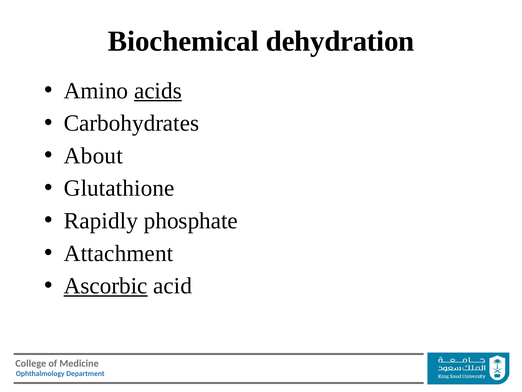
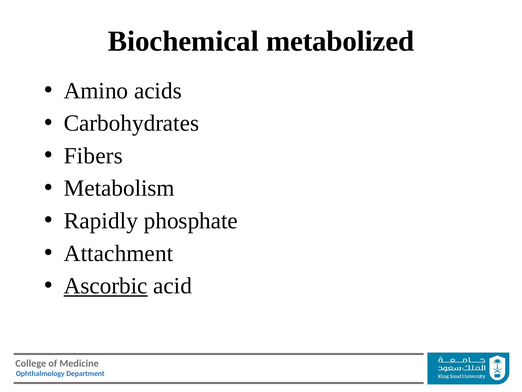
dehydration: dehydration -> metabolized (340, 41)
acids underline: present -> none (158, 91)
About: About -> Fibers (93, 156)
Glutathione: Glutathione -> Metabolism (119, 188)
